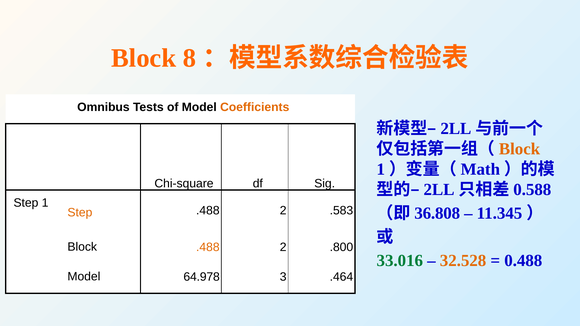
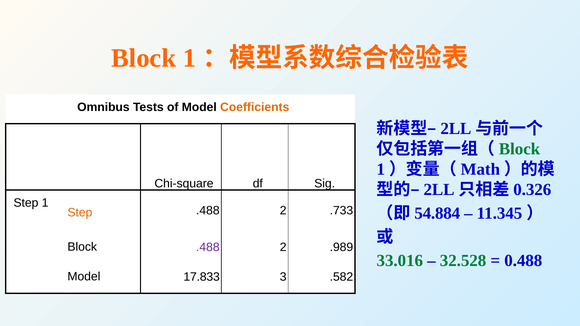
8: 8 -> 1 (190, 58)
Block colour: orange -> green (520, 149)
0.588: 0.588 -> 0.326 (532, 190)
36.808: 36.808 -> 54.884 (437, 213)
.583: .583 -> .733 (341, 211)
.488 colour: orange -> purple (208, 247)
.800: .800 -> .989 (341, 247)
32.528 colour: orange -> green (463, 261)
64.978: 64.978 -> 17.833 (202, 277)
.464: .464 -> .582 (341, 277)
